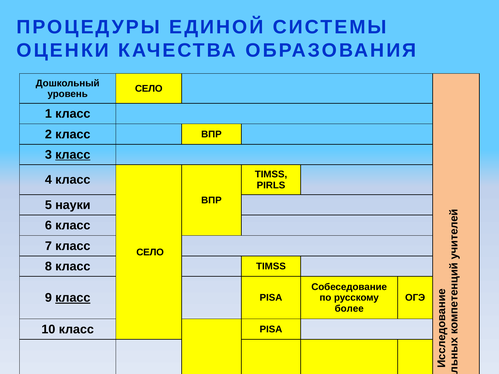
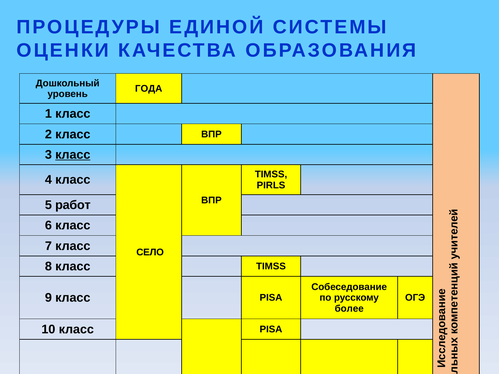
СЕЛО: СЕЛО -> ГОДА (149, 89)
науки: науки -> работ (73, 205)
класс underline: present -> none (73, 298)
